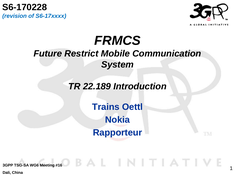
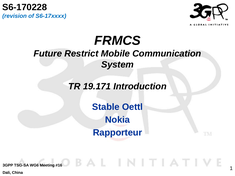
22.189: 22.189 -> 19.171 (97, 87)
Trains: Trains -> Stable (106, 107)
